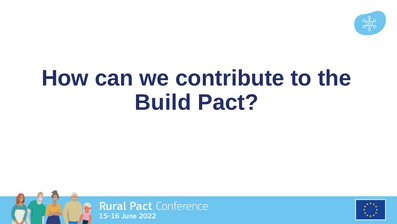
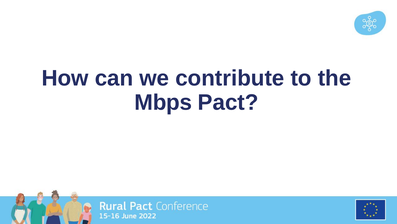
Build: Build -> Mbps (163, 102)
